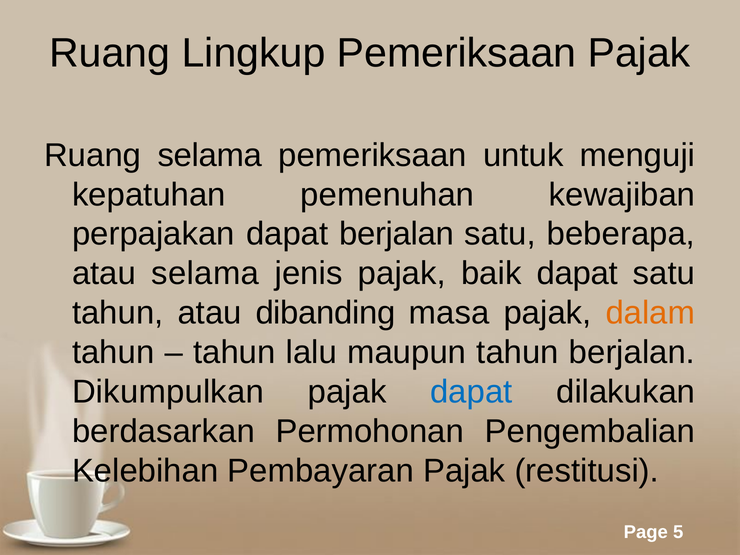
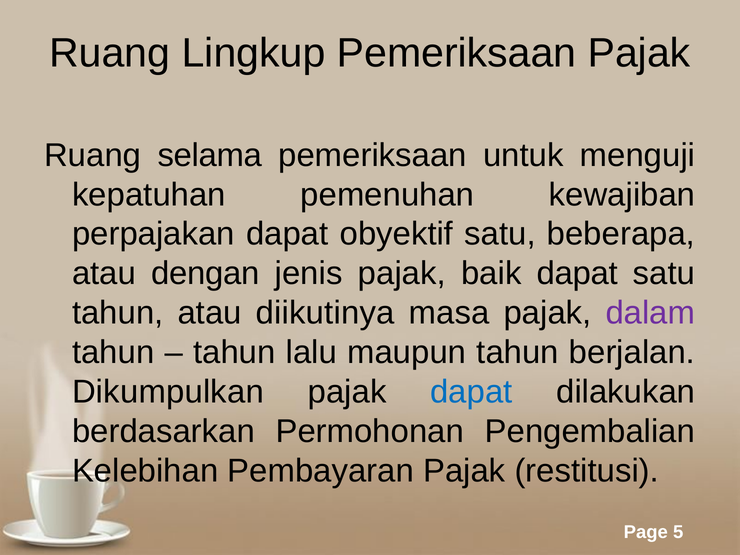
dapat berjalan: berjalan -> obyektif (396, 234)
atau selama: selama -> dengan (206, 274)
dibanding: dibanding -> diikutinya (325, 313)
dalam colour: orange -> purple (650, 313)
